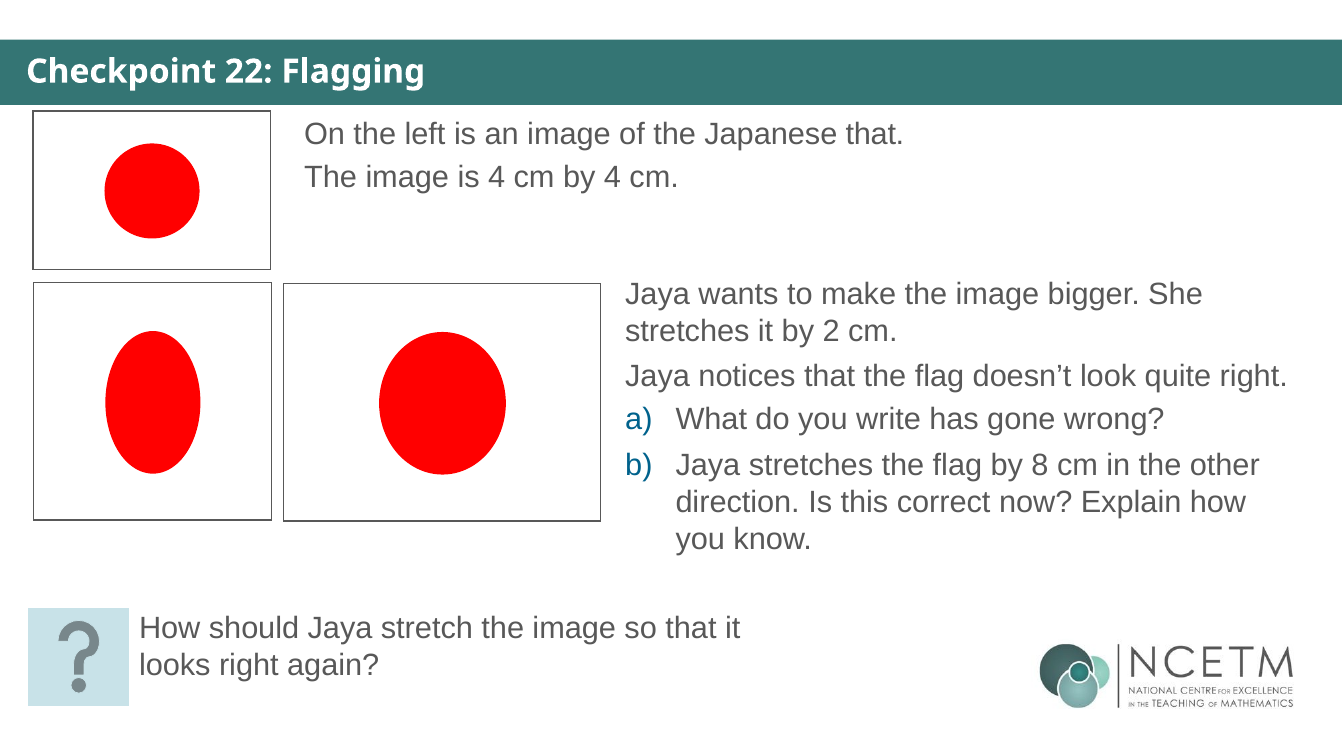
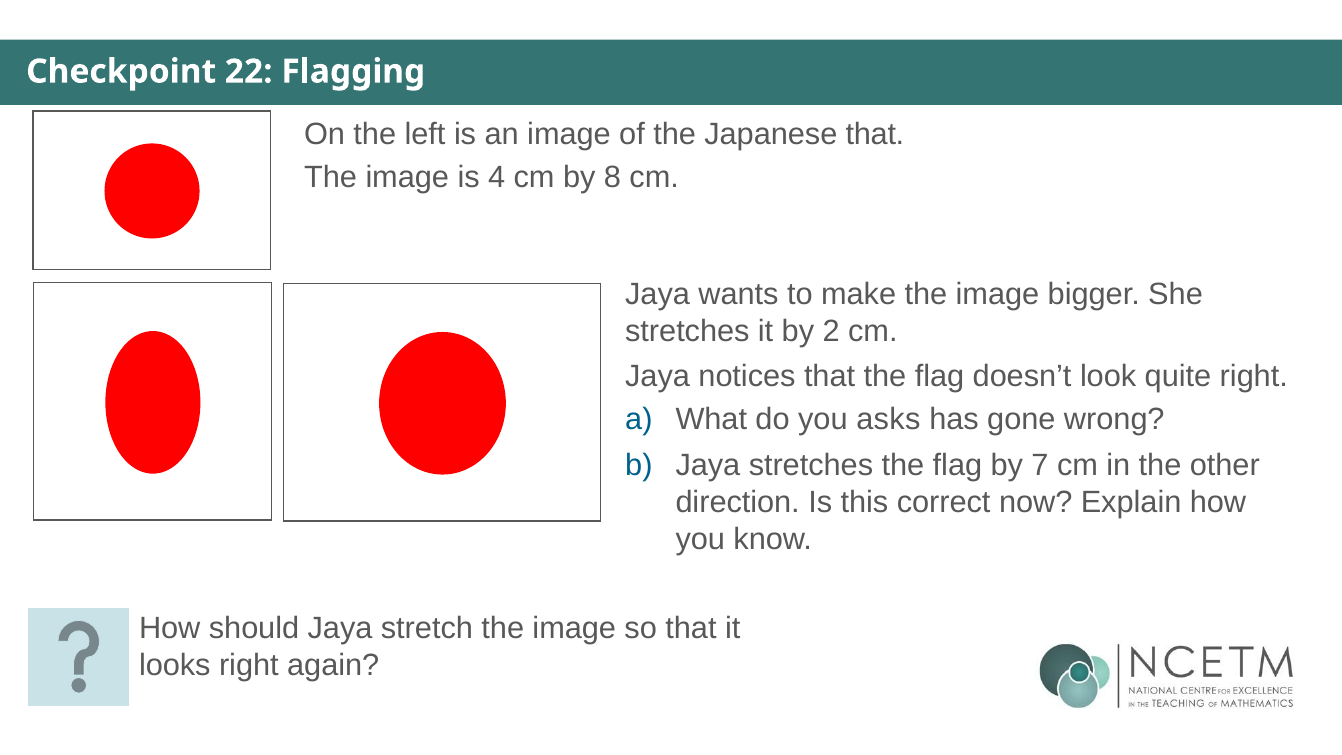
by 4: 4 -> 8 (612, 177)
write: write -> asks (888, 419)
8: 8 -> 7 (1040, 465)
